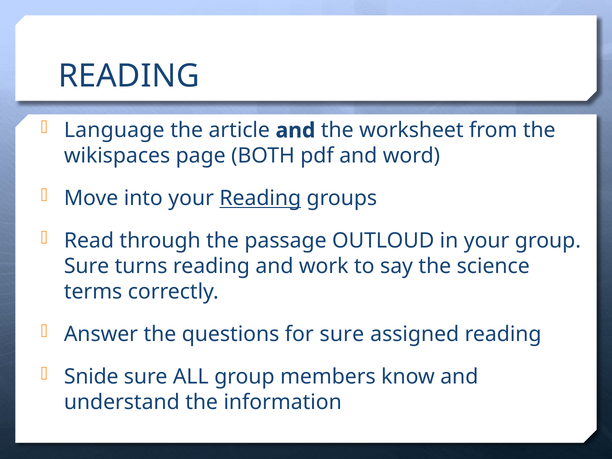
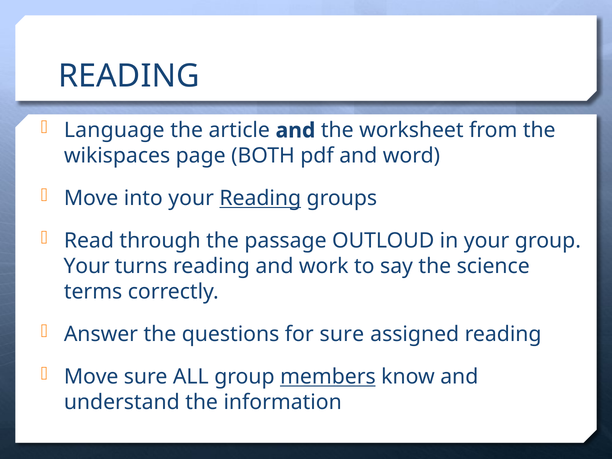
Sure: Sure -> Your (87, 266)
Snide: Snide -> Move (91, 377)
members underline: none -> present (328, 377)
